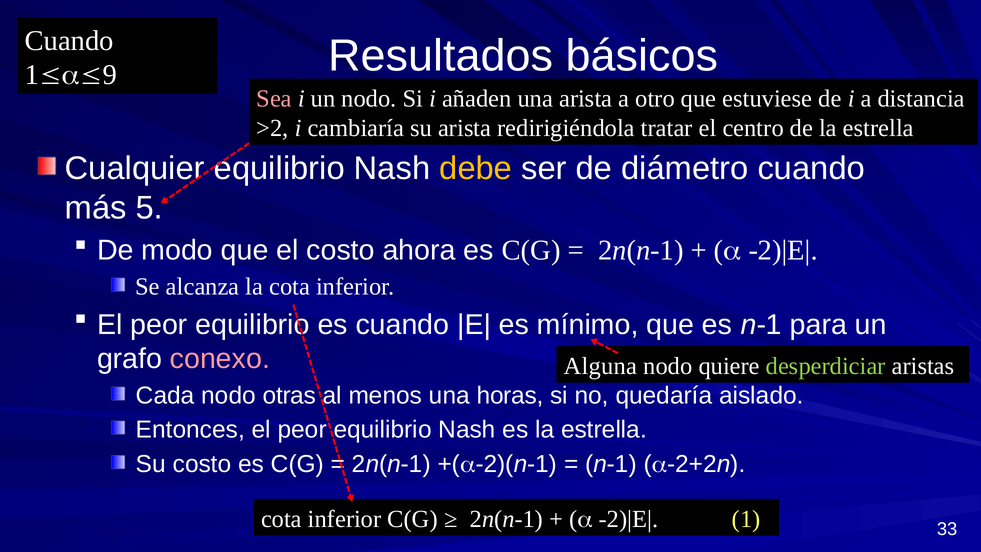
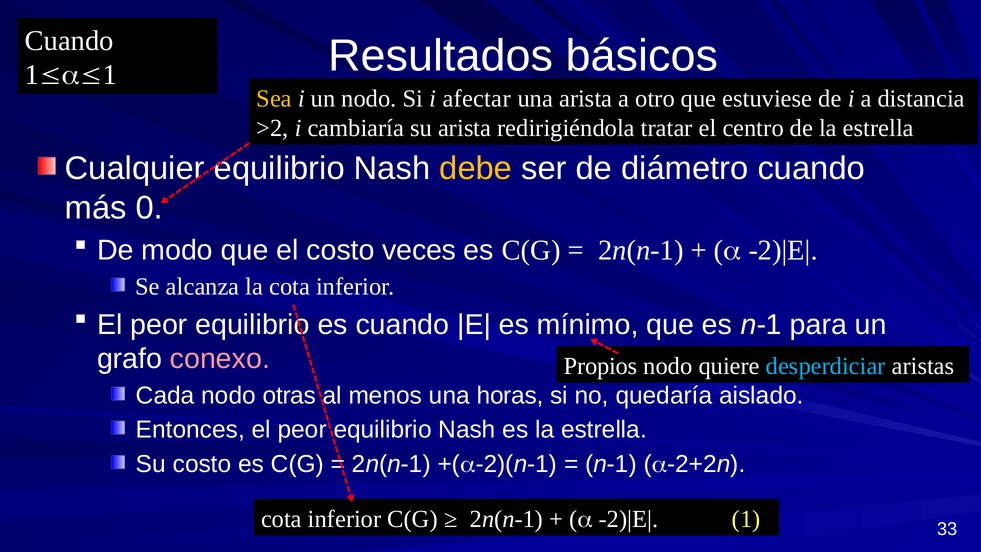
9: 9 -> 1 (110, 75)
Sea colour: pink -> yellow (274, 99)
añaden: añaden -> afectar (477, 99)
5: 5 -> 0 (149, 208)
ahora: ahora -> veces (419, 250)
Alguna: Alguna -> Propios (601, 366)
desperdiciar colour: light green -> light blue (826, 366)
